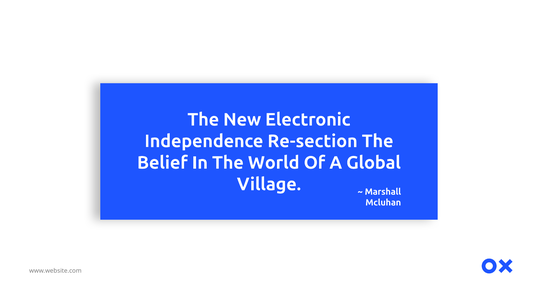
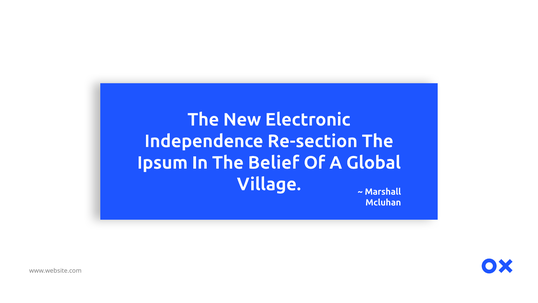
Belief: Belief -> Ipsum (162, 163)
World: World -> Belief (274, 163)
